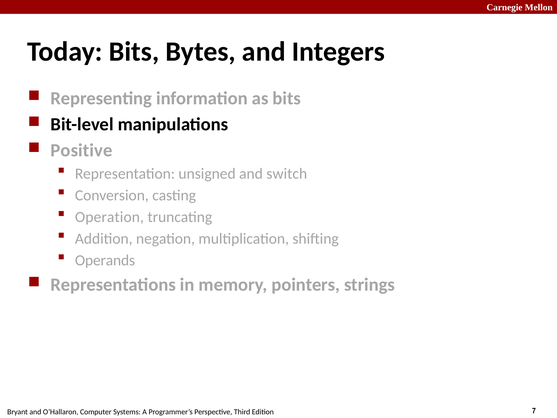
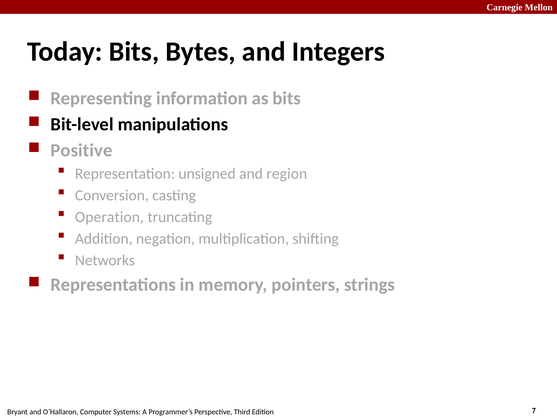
switch: switch -> region (287, 173)
Operands: Operands -> Networks (105, 260)
